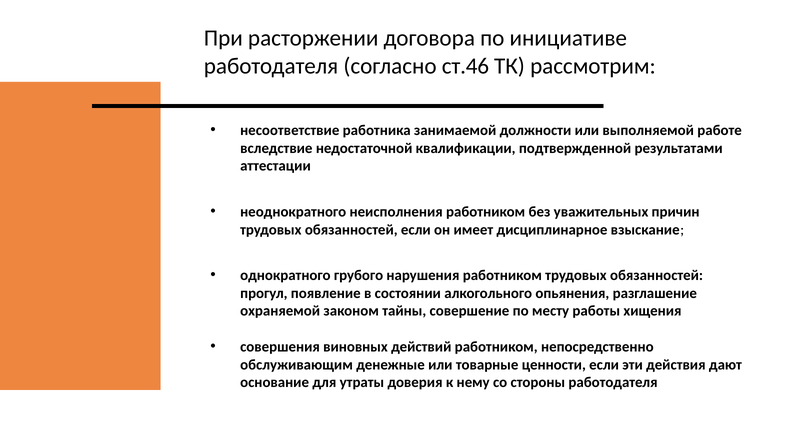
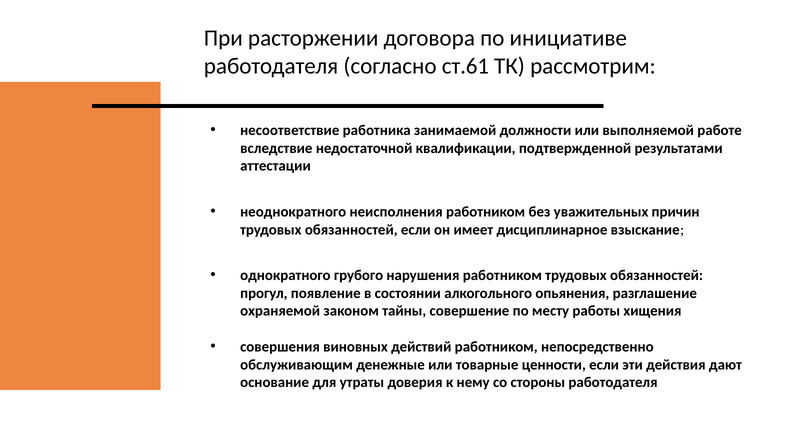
ст.46: ст.46 -> ст.61 (465, 66)
